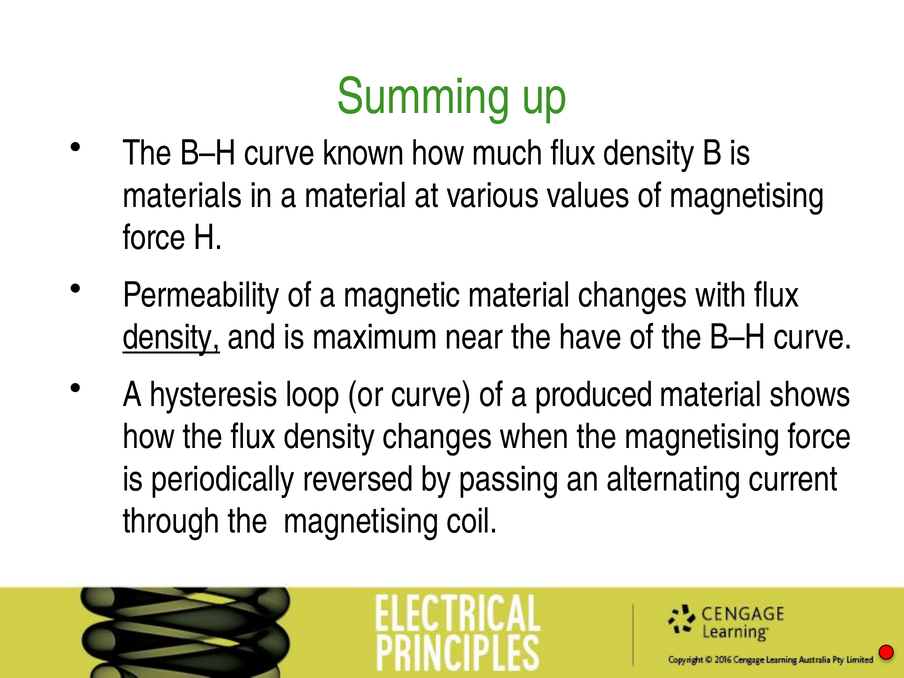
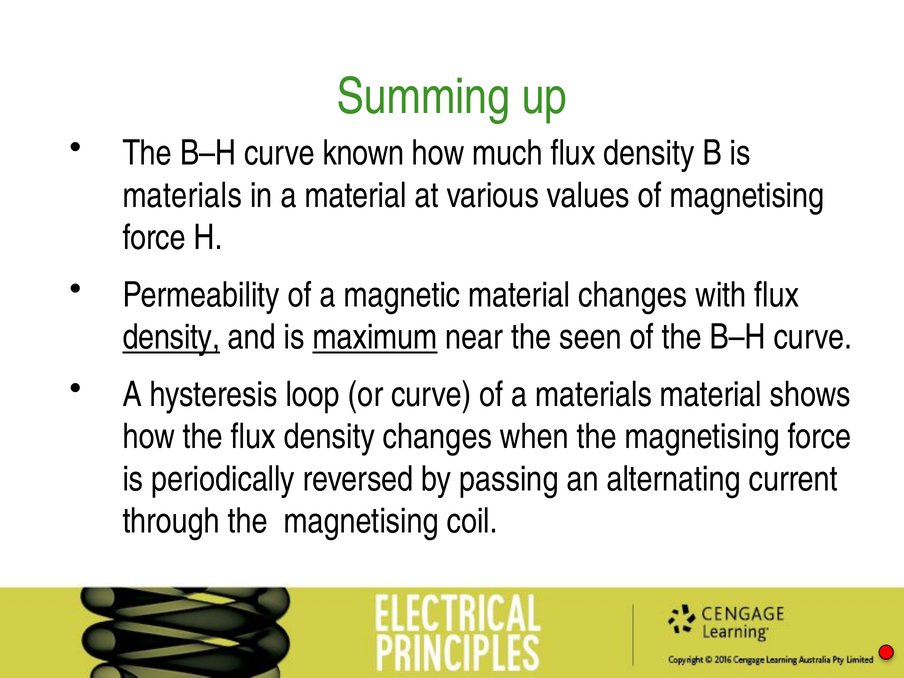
maximum underline: none -> present (375, 337)
have: have -> seen (590, 337)
a produced: produced -> materials (594, 395)
